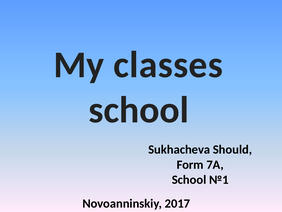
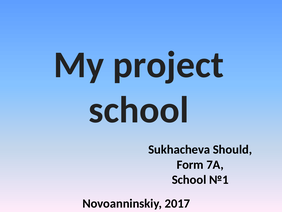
classes: classes -> project (168, 65)
